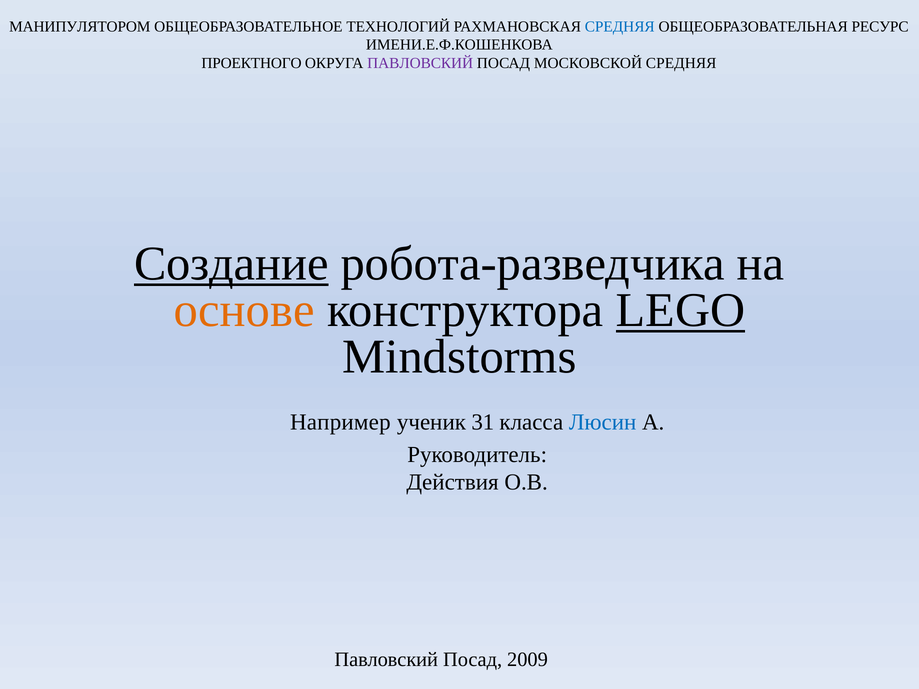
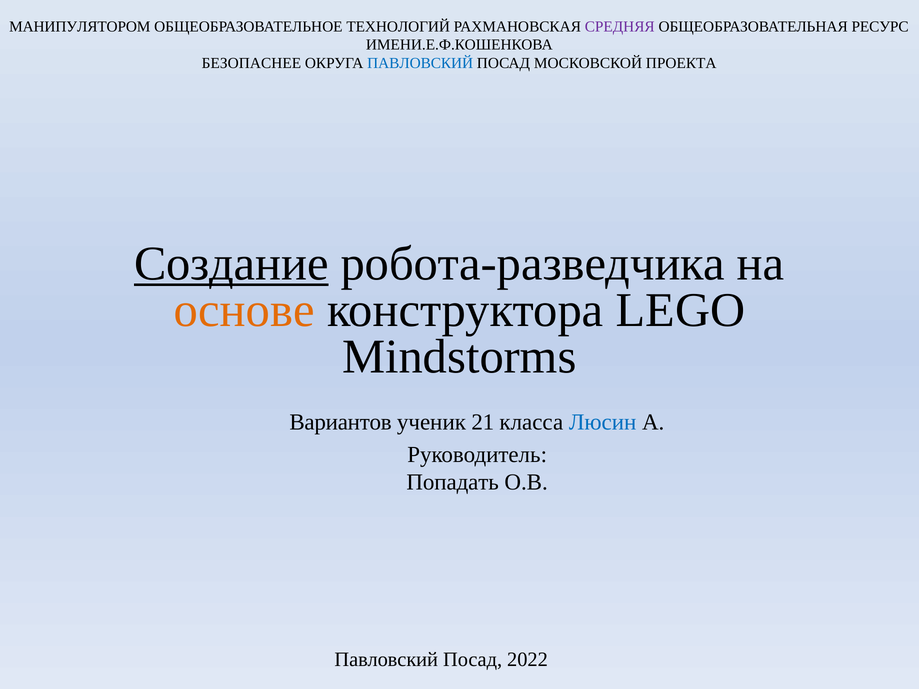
СРЕДНЯЯ colour: blue -> purple (620, 26)
ПРОЕКТНОГО: ПРОЕКТНОГО -> БЕЗОПАСНЕЕ (251, 63)
ПАВЛОВСКИЙ colour: purple -> blue (420, 63)
МОСКОВСКОЙ СРЕДНЯЯ: СРЕДНЯЯ -> ПРОЕКТА (681, 63)
LEGO underline: present -> none (680, 311)
Например: Например -> Вариантов (341, 423)
31: 31 -> 21 (483, 423)
Действия: Действия -> Попадать (453, 482)
2009: 2009 -> 2022 (527, 660)
